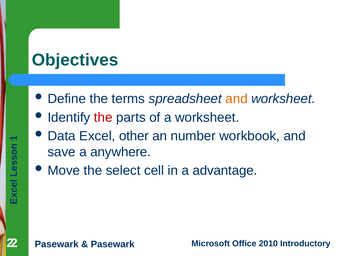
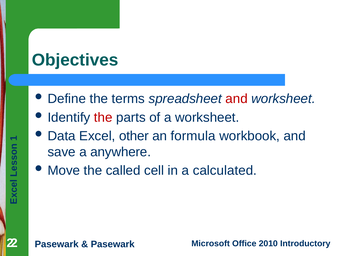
and colour: orange -> red (237, 99)
number: number -> formula (193, 136)
select: select -> called (123, 171)
advantage: advantage -> calculated (225, 171)
